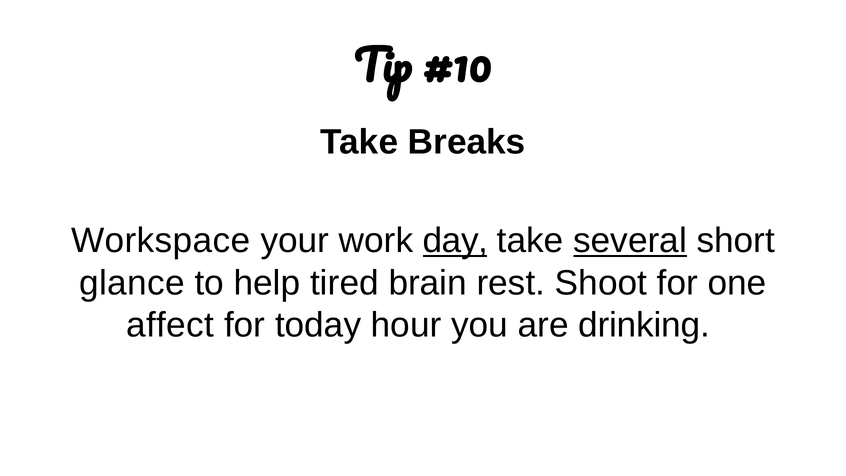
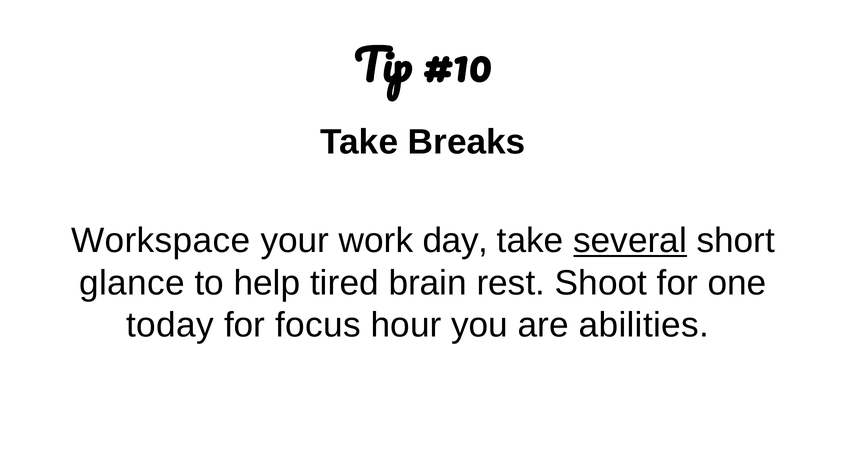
day underline: present -> none (455, 241)
affect: affect -> today (170, 325)
today: today -> focus (318, 325)
drinking: drinking -> abilities (644, 325)
